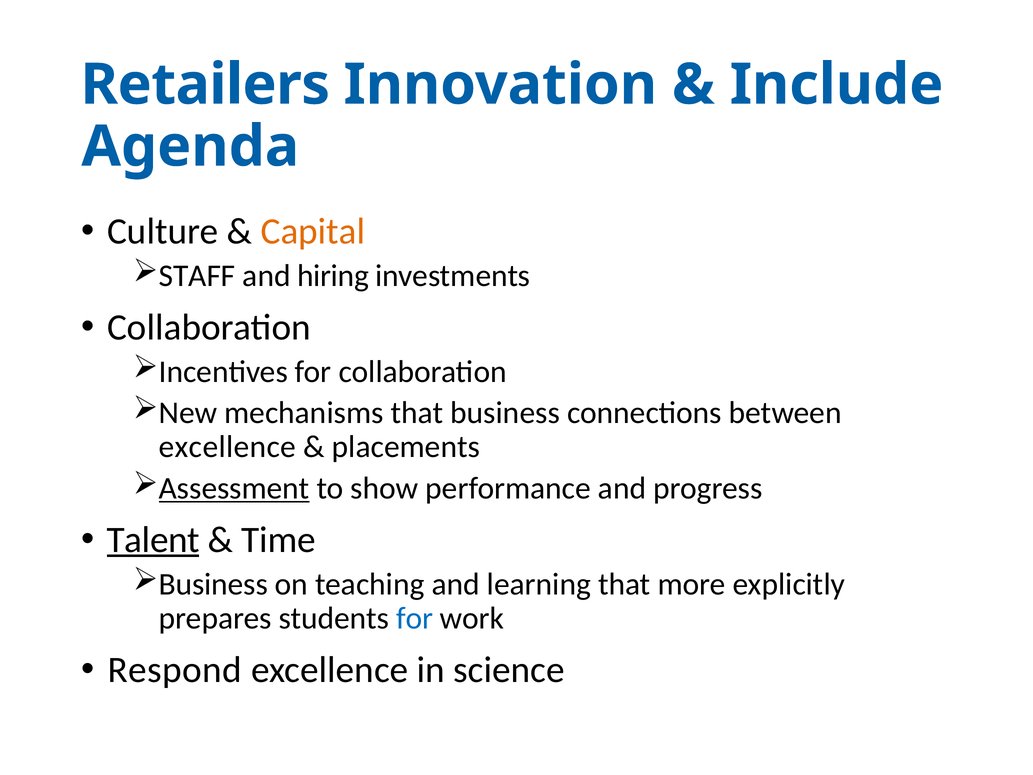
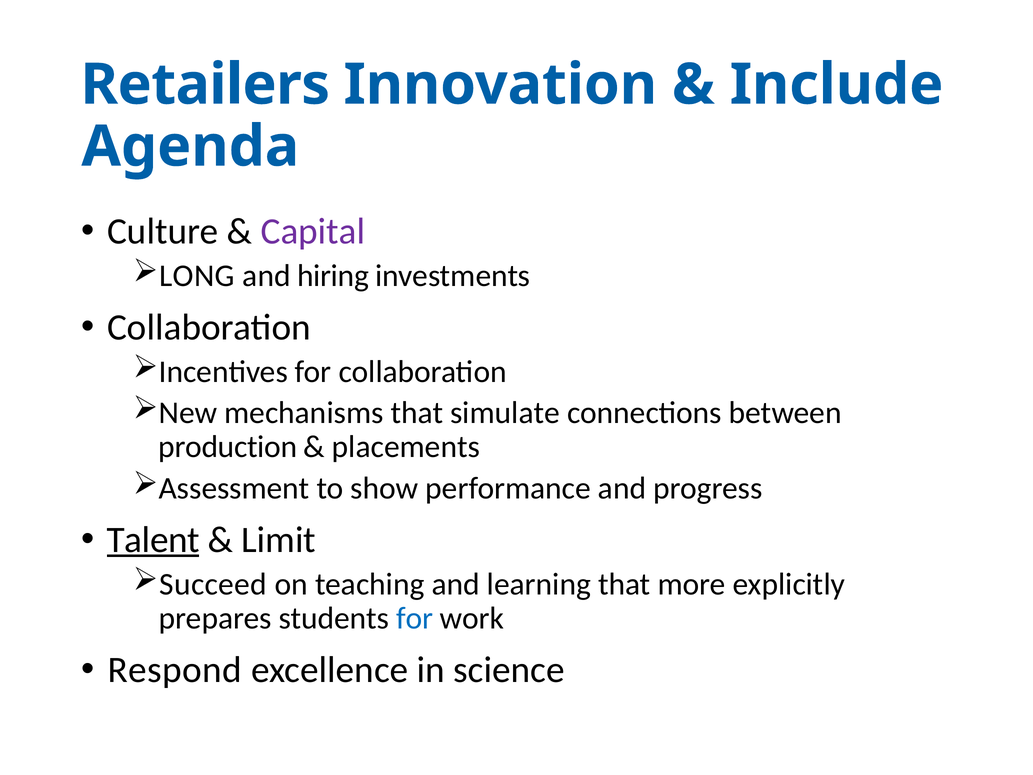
Capital colour: orange -> purple (313, 231)
STAFF: STAFF -> LONG (197, 276)
that business: business -> simulate (505, 413)
excellence: excellence -> production (228, 447)
Assessment underline: present -> none (234, 488)
Time: Time -> Limit (279, 540)
Business: Business -> Succeed (213, 584)
